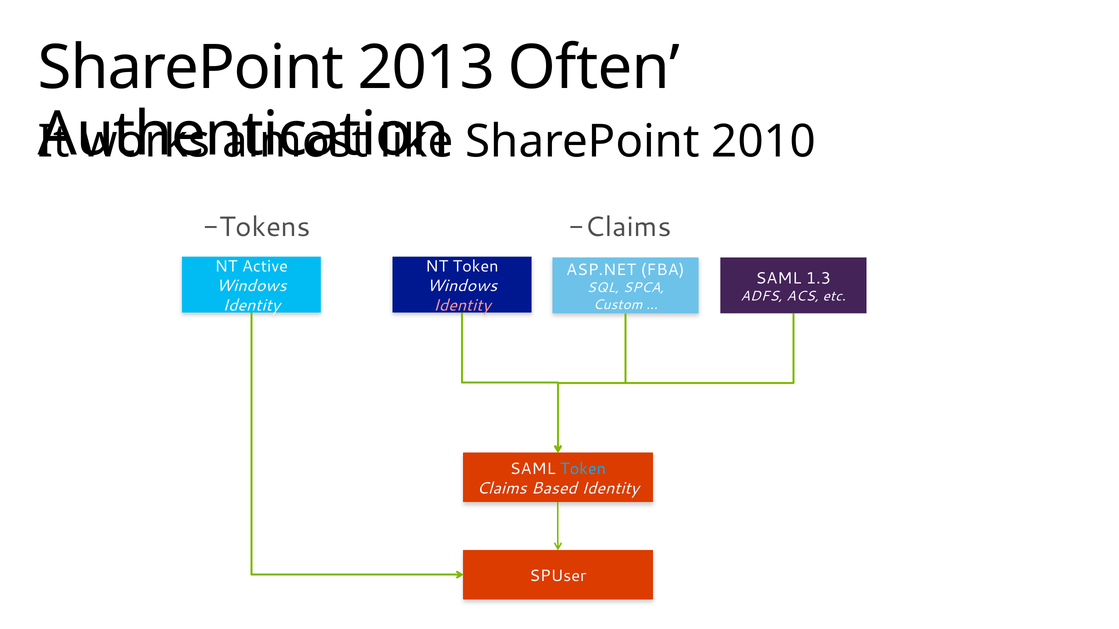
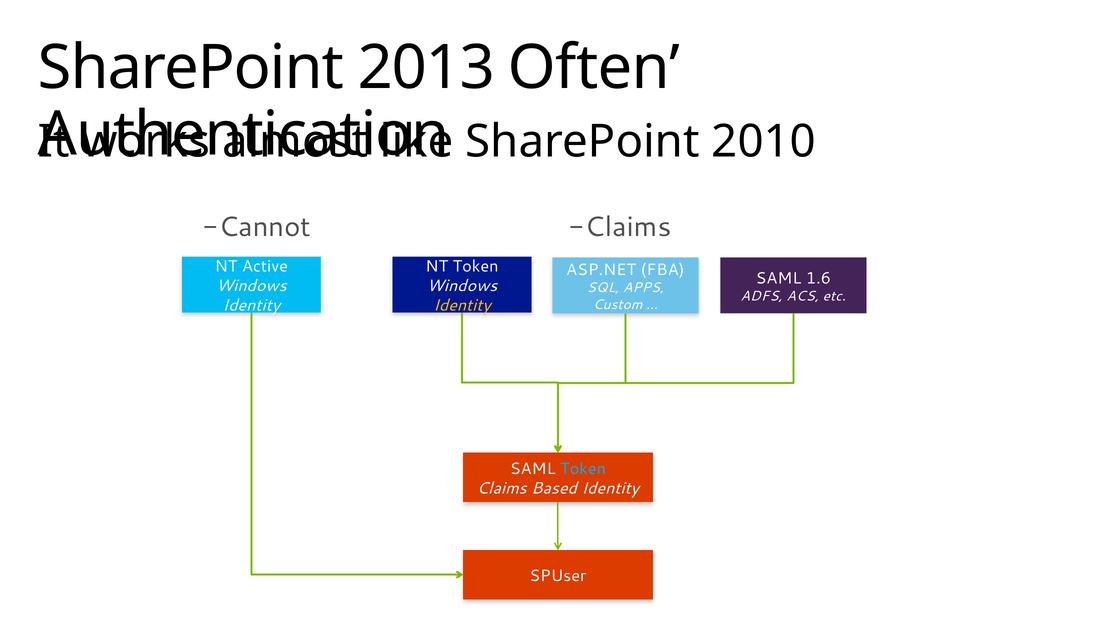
Tokens: Tokens -> Cannot (257, 227)
1.3: 1.3 -> 1.6 (818, 278)
SPCA: SPCA -> APPS (644, 288)
Identity colour: pink -> yellow (462, 306)
